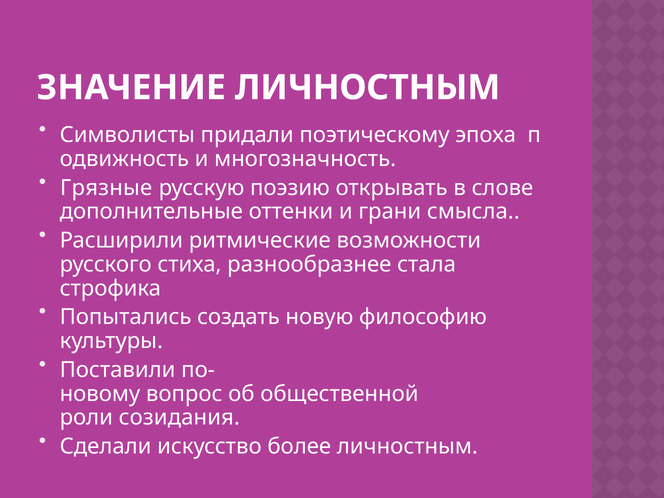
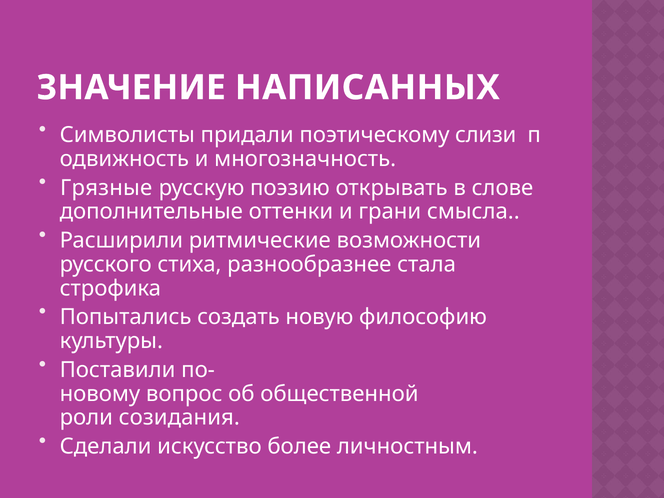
ЗНАЧЕНИЕ ЛИЧНОСТНЫМ: ЛИЧНОСТНЫМ -> НАПИСАННЫХ (367, 88)
эпоха: эпоха -> слизи (486, 135)
